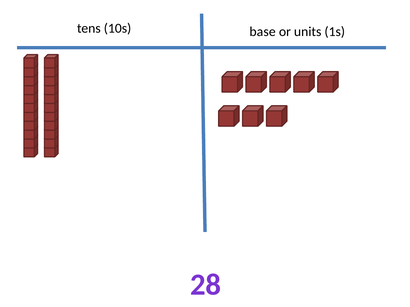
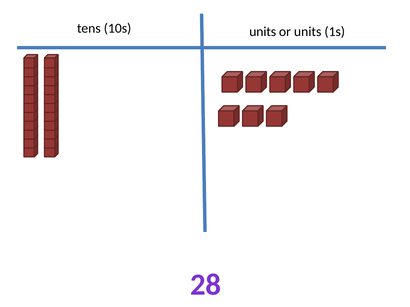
10s base: base -> units (263, 32)
